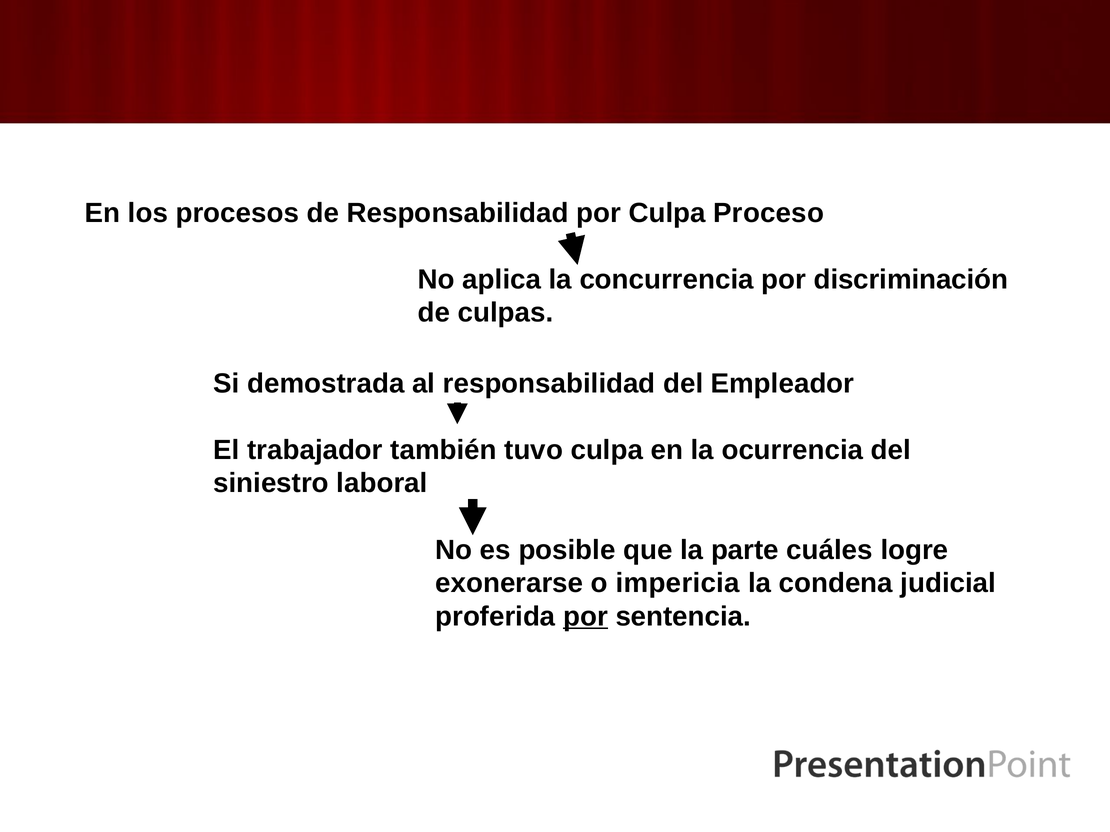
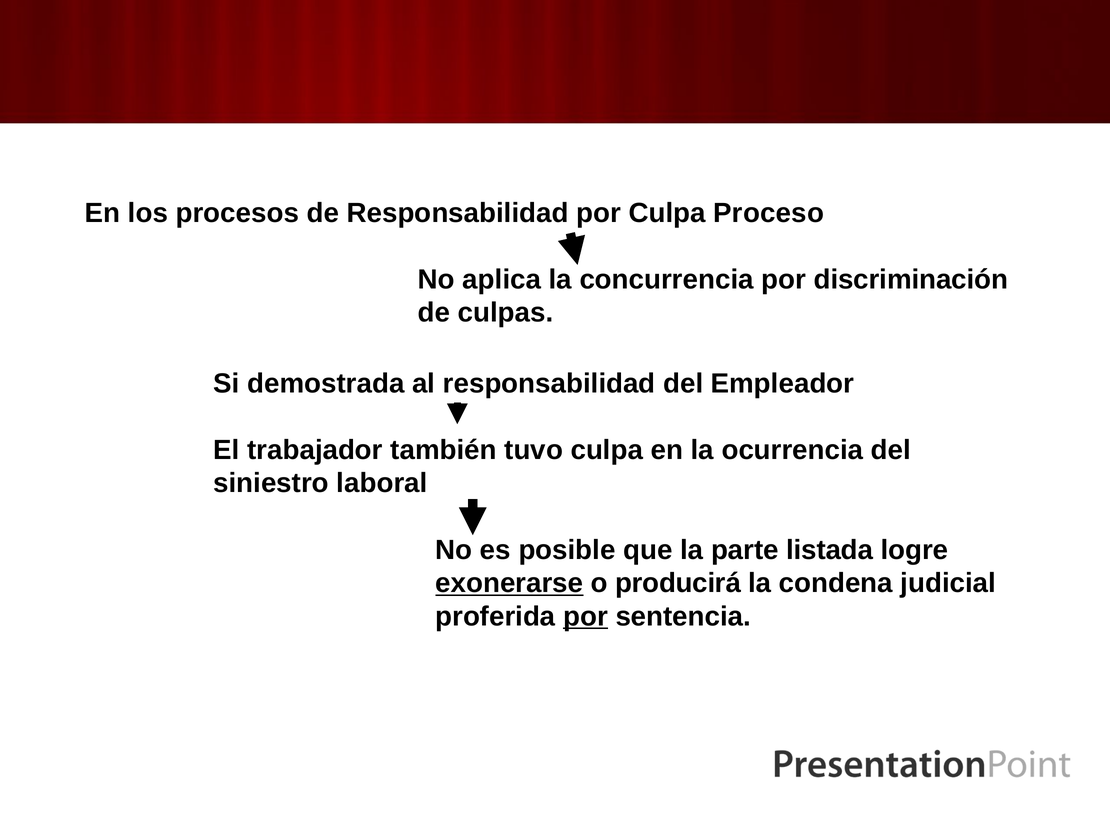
cuáles: cuáles -> listada (830, 550)
exonerarse underline: none -> present (509, 584)
impericia: impericia -> producirá (678, 584)
